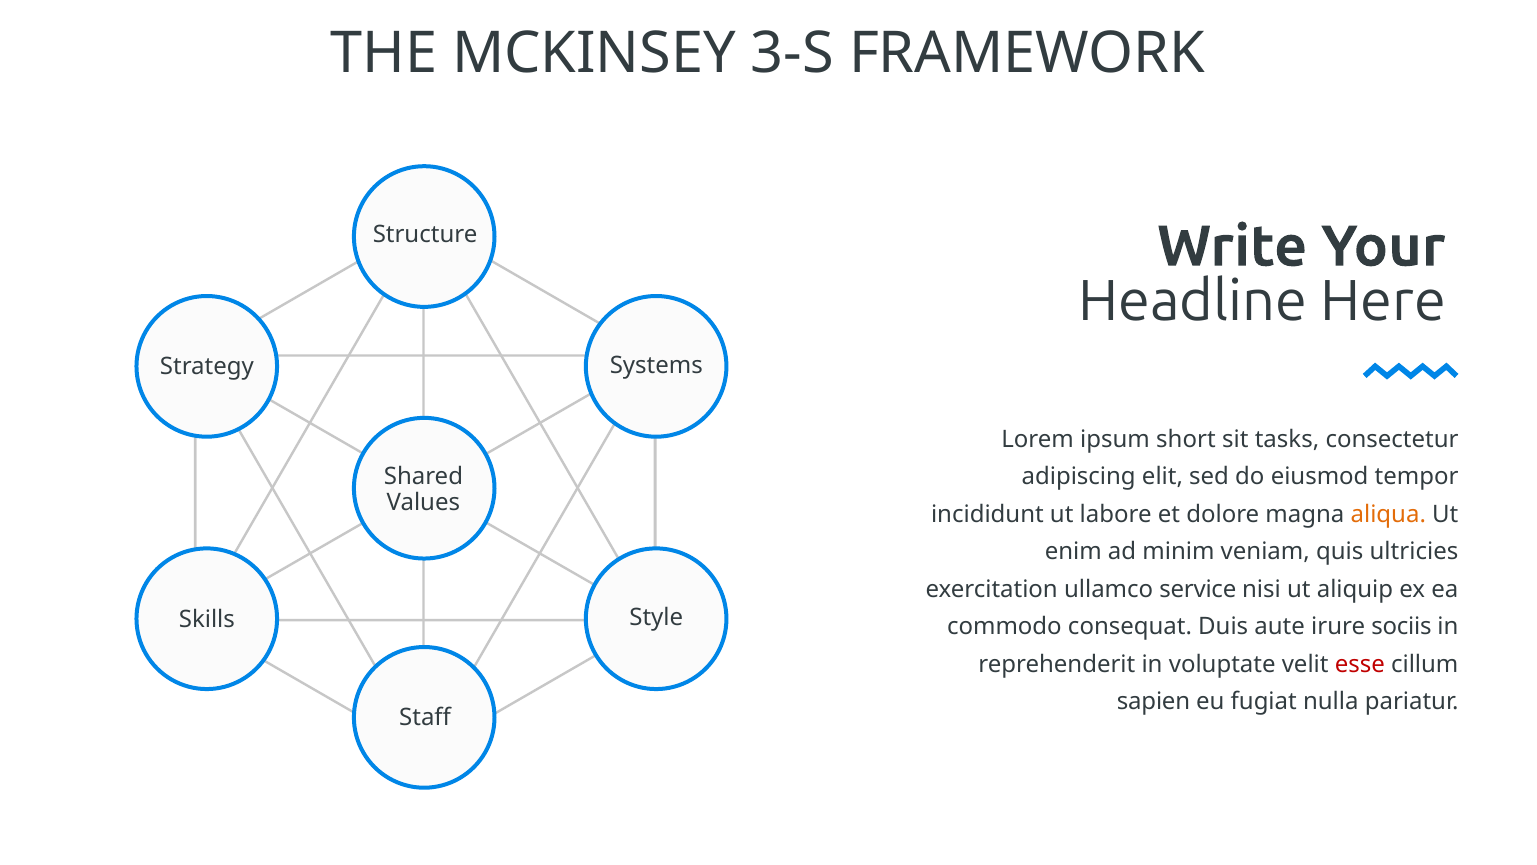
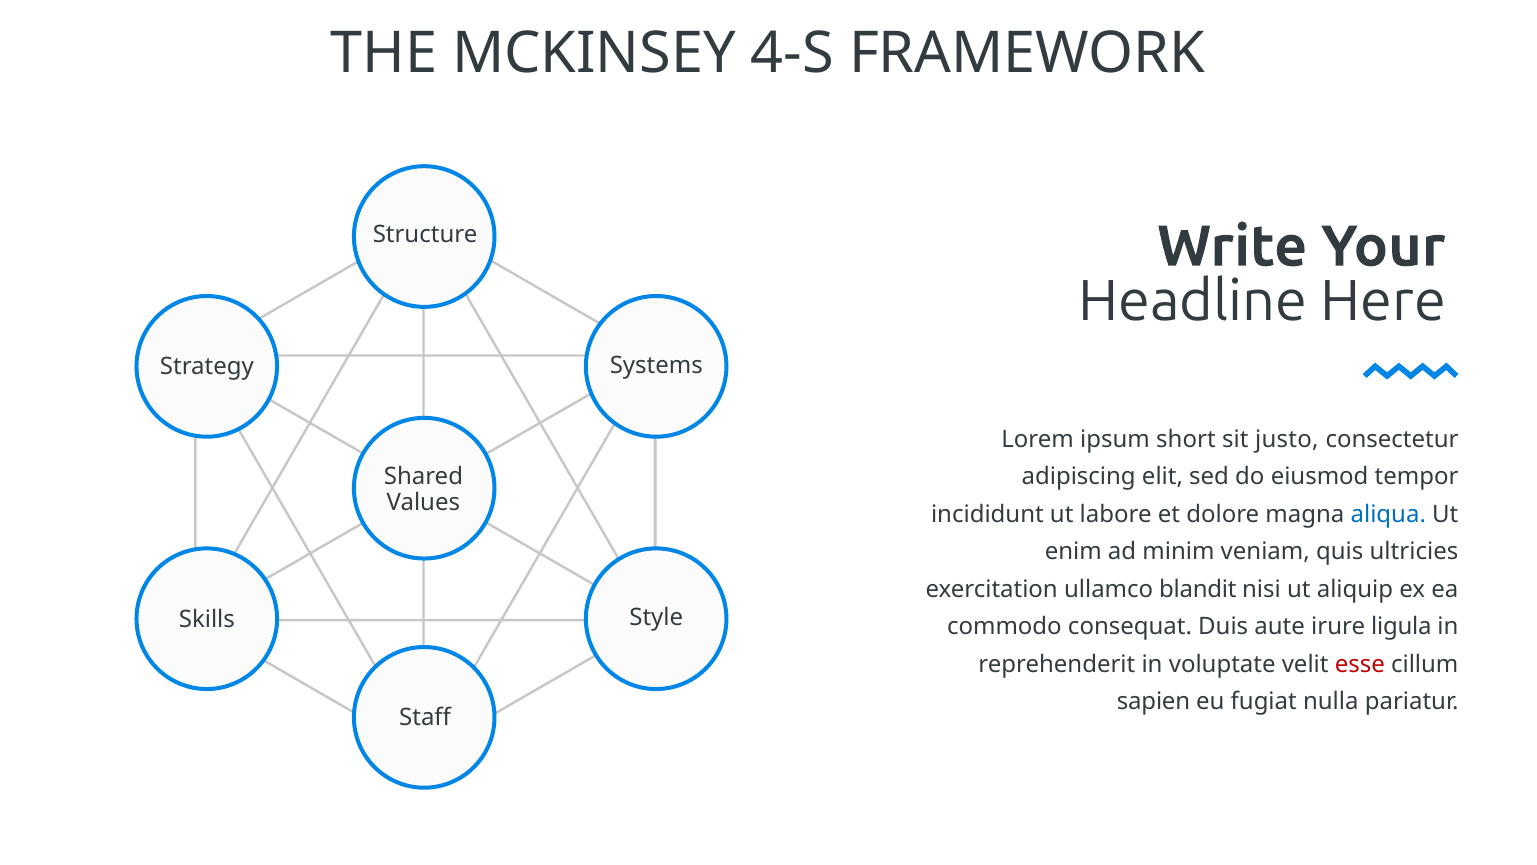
3-S: 3-S -> 4-S (793, 53)
tasks: tasks -> justo (1287, 439)
aliqua colour: orange -> blue (1388, 514)
service: service -> blandit (1198, 589)
sociis: sociis -> ligula (1401, 626)
